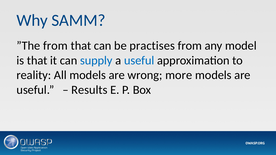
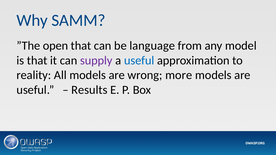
”The from: from -> open (56, 46)
practises: practises -> language (152, 46)
supply colour: blue -> purple (96, 61)
